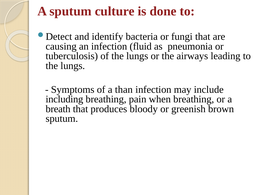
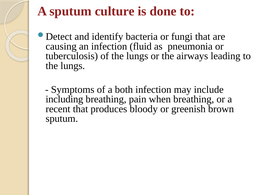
than: than -> both (124, 90)
breath: breath -> recent (58, 109)
